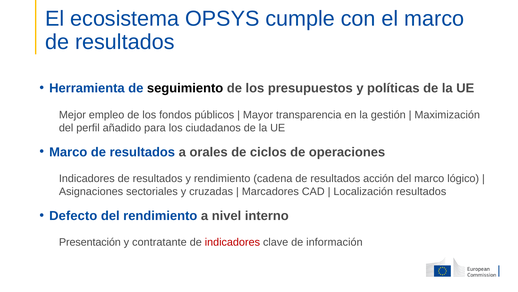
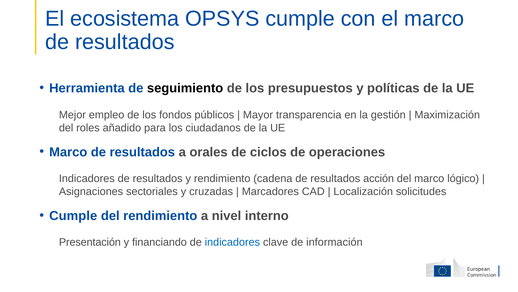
perfil: perfil -> roles (88, 128)
Localización resultados: resultados -> solicitudes (421, 191)
Defecto: Defecto -> Cumple (73, 215)
contratante: contratante -> financiando (159, 242)
indicadores colour: red -> blue (232, 242)
